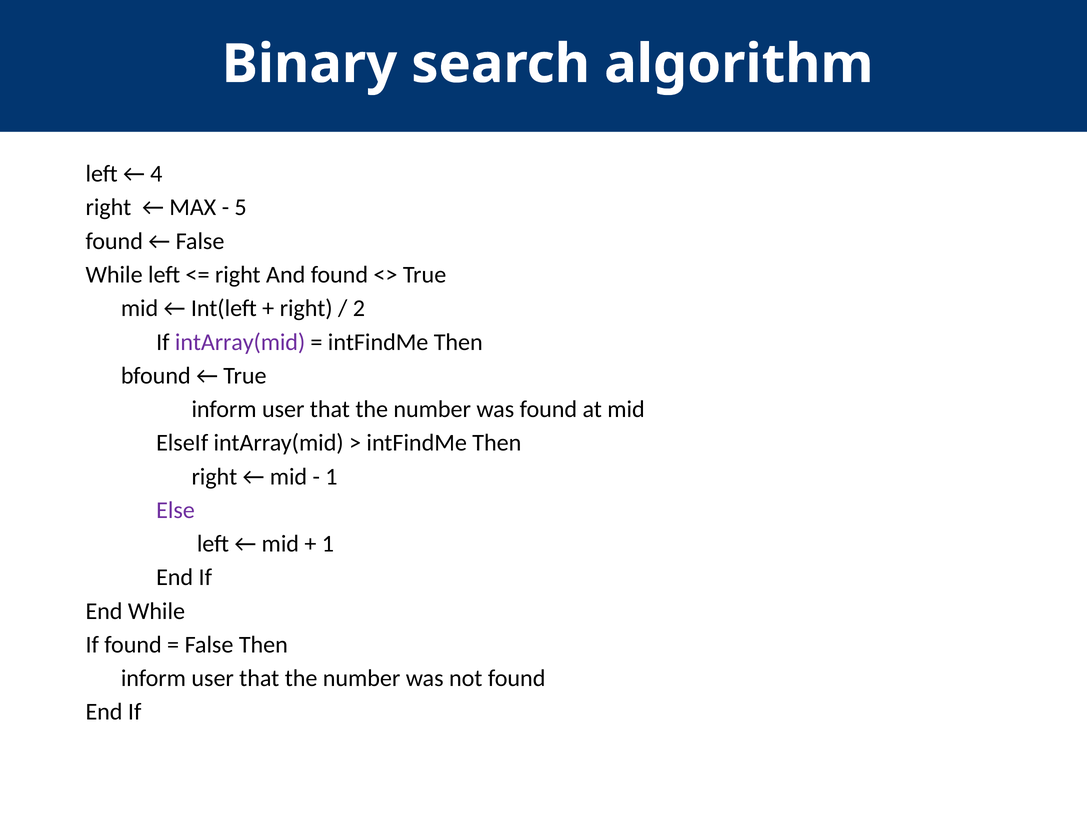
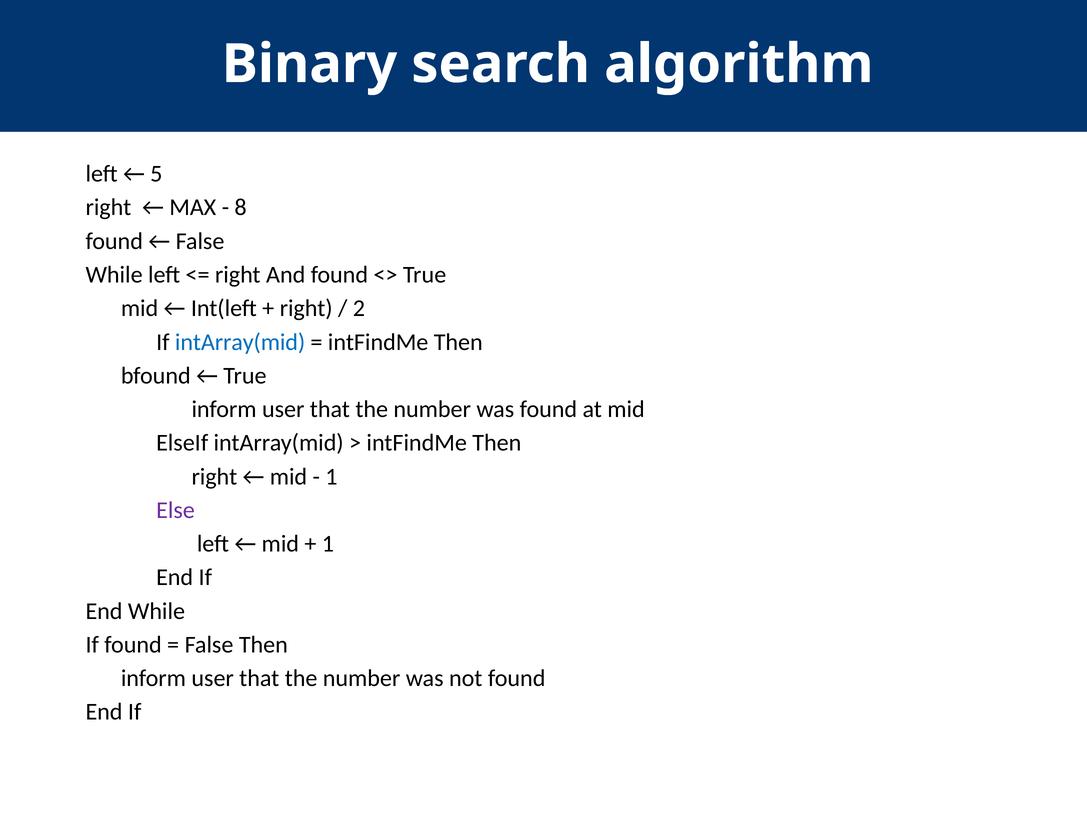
4: 4 -> 5 (156, 174)
5: 5 -> 8 (241, 208)
intArray(mid colour: purple -> blue (240, 342)
